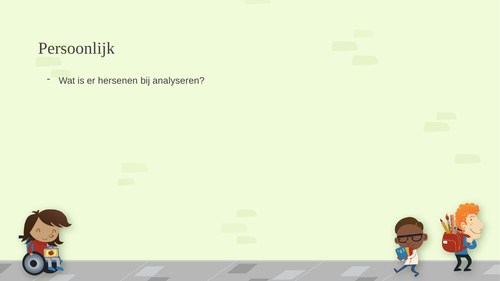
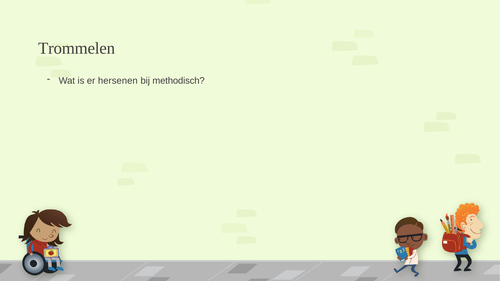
Persoonlijk: Persoonlijk -> Trommelen (77, 48)
analyseren: analyseren -> methodisch (179, 81)
